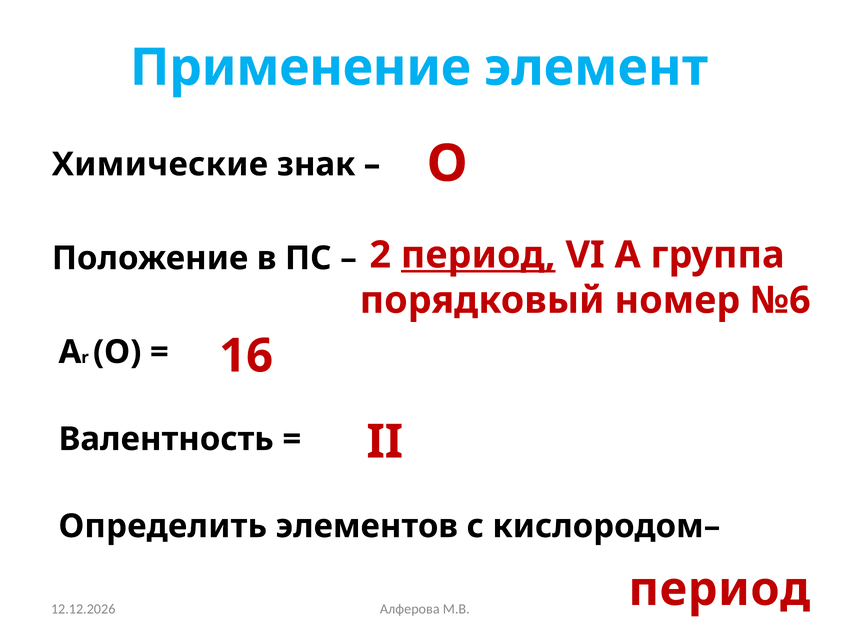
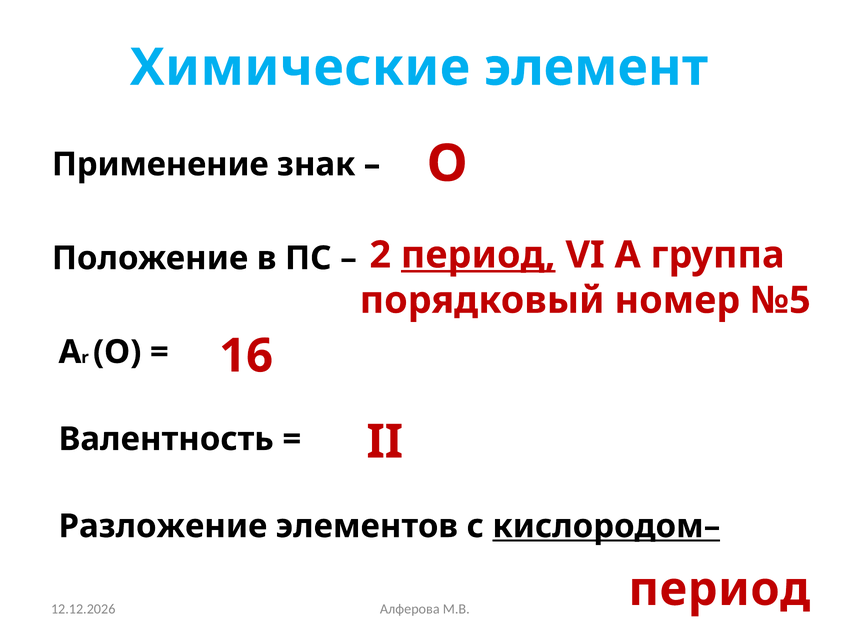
Применение: Применение -> Химические (300, 68)
Химические: Химические -> Применение (160, 164)
№6: №6 -> №5 (780, 300)
Определить: Определить -> Разложение (163, 526)
кислородом– underline: none -> present (606, 526)
